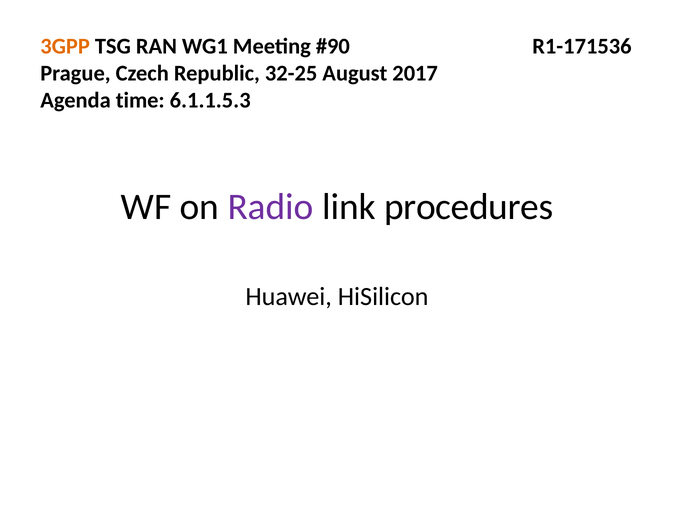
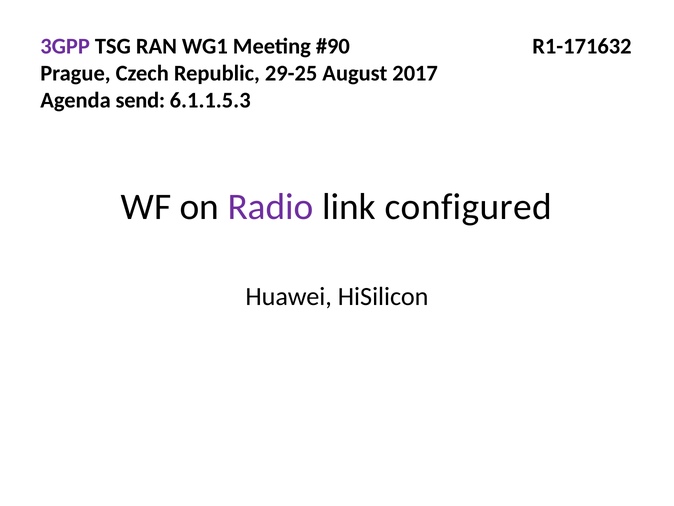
3GPP colour: orange -> purple (65, 46)
R1-171536: R1-171536 -> R1-171632 (582, 46)
32-25: 32-25 -> 29-25 (291, 73)
time: time -> send (140, 100)
procedures: procedures -> configured (468, 207)
